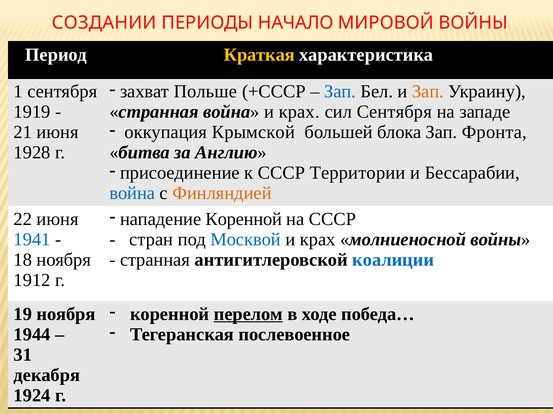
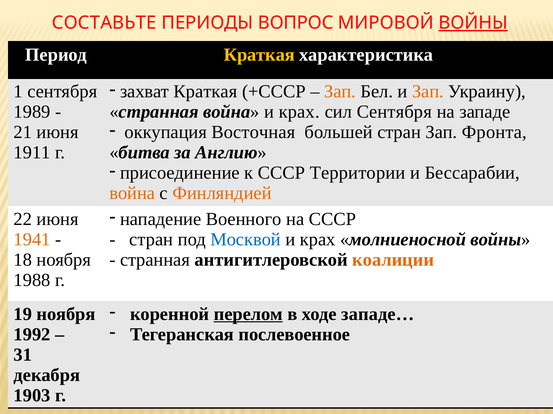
СОЗДАНИИ: СОЗДАНИИ -> СОСТАВЬТЕ (104, 23)
НАЧАЛО: НАЧАЛО -> ВОПРОС (296, 23)
ВОЙНЫ underline: none -> present (473, 23)
захват Польше: Польше -> Краткая (205, 92)
Зап colour: blue -> orange (340, 92)
1919: 1919 -> 1989 (32, 112)
Крымской: Крымской -> Восточная (253, 132)
большей блока: блока -> стран (399, 132)
1928: 1928 -> 1911 (32, 153)
война colour: blue -> orange (132, 194)
нападение Коренной: Коренной -> Военного (244, 219)
1941 colour: blue -> orange (32, 240)
коалиции colour: blue -> orange (393, 260)
1912: 1912 -> 1988 (32, 281)
победа…: победа… -> западе… (378, 315)
1944: 1944 -> 1992 (32, 335)
1924: 1924 -> 1903 (32, 396)
